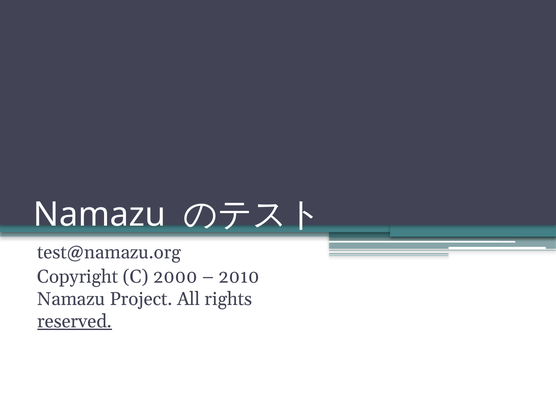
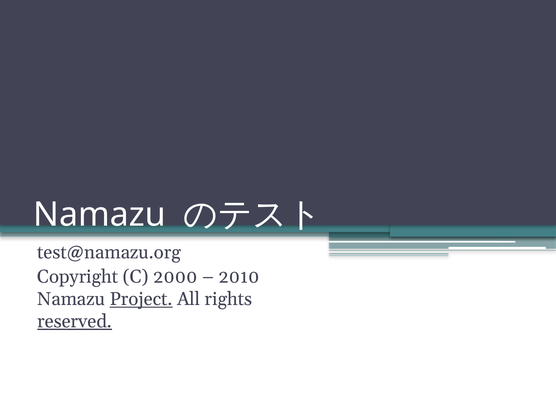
Project underline: none -> present (141, 299)
